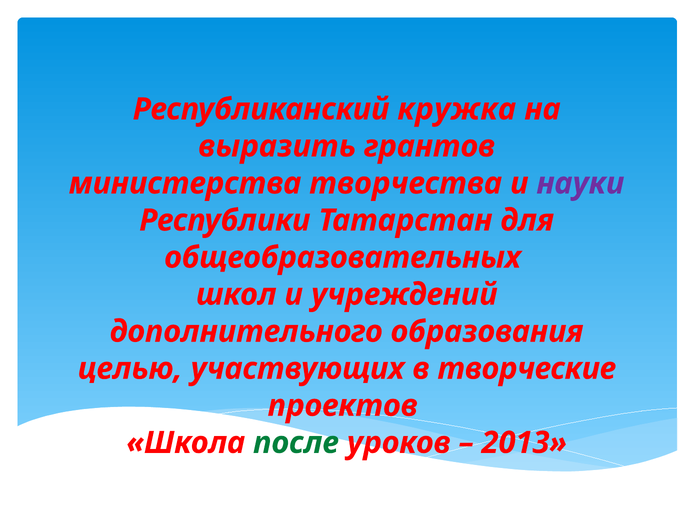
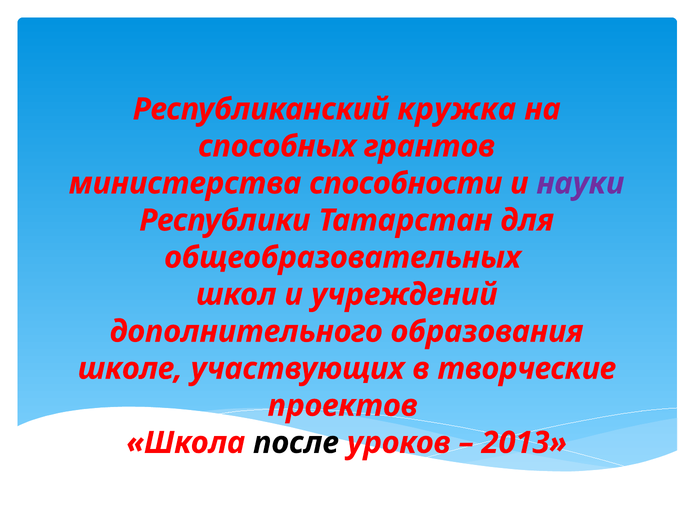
выразить: выразить -> способных (277, 146)
творчества: творчества -> способности (406, 183)
целью: целью -> школе (130, 368)
после colour: green -> black (296, 442)
